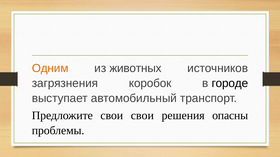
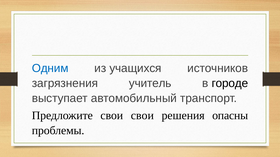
Одним colour: orange -> blue (50, 69)
животных: животных -> учащихся (135, 69)
коробок: коробок -> учитель (150, 84)
